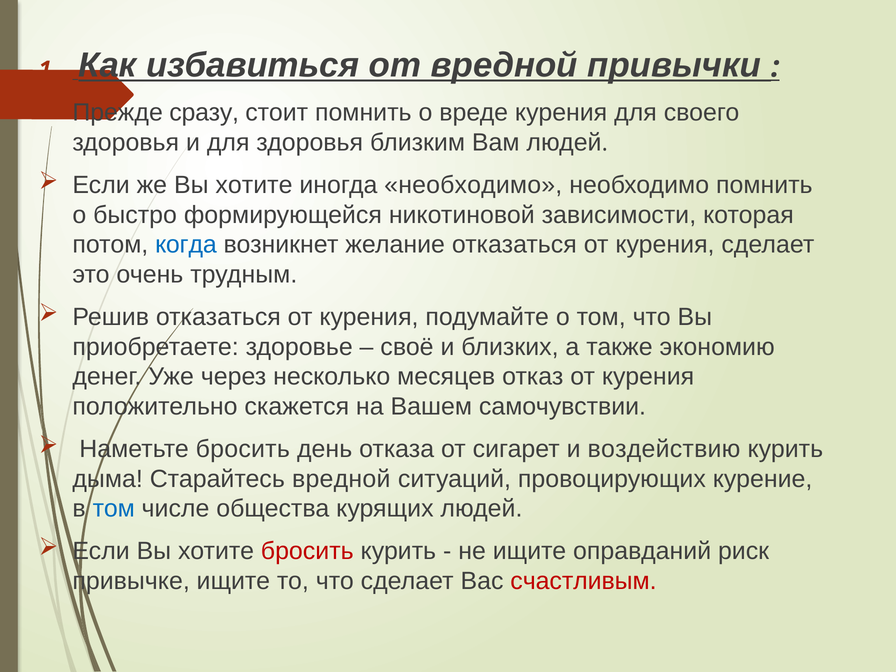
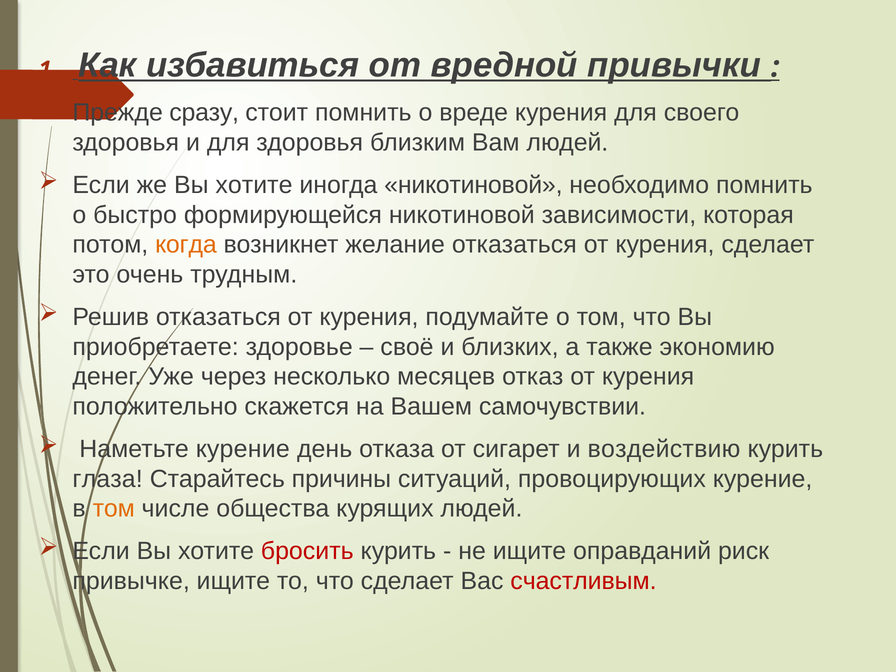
иногда необходимо: необходимо -> никотиновой (473, 185)
когда colour: blue -> orange (186, 245)
Наметьте бросить: бросить -> курение (243, 449)
дыма: дыма -> глаза (108, 479)
Старайтесь вредной: вредной -> причины (341, 479)
том colour: blue -> orange (114, 509)
